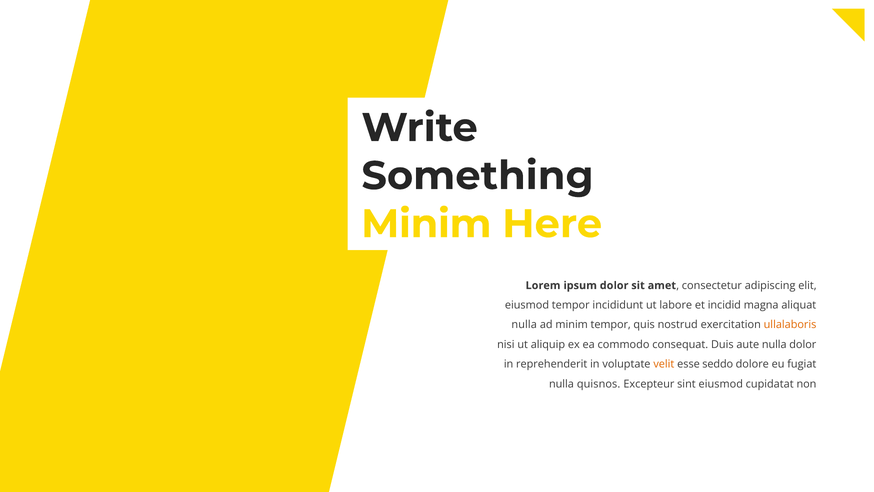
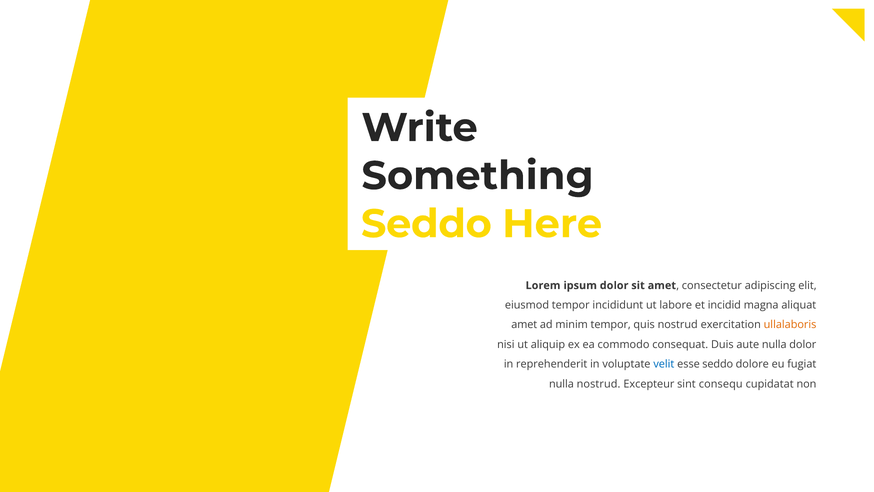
Minim: Minim -> Seddo (426, 224)
nulla: nulla -> amet (524, 325)
velit colour: orange -> blue (664, 364)
nulla quisnos: quisnos -> nostrud (599, 384)
sint eiusmod: eiusmod -> consequ (721, 384)
